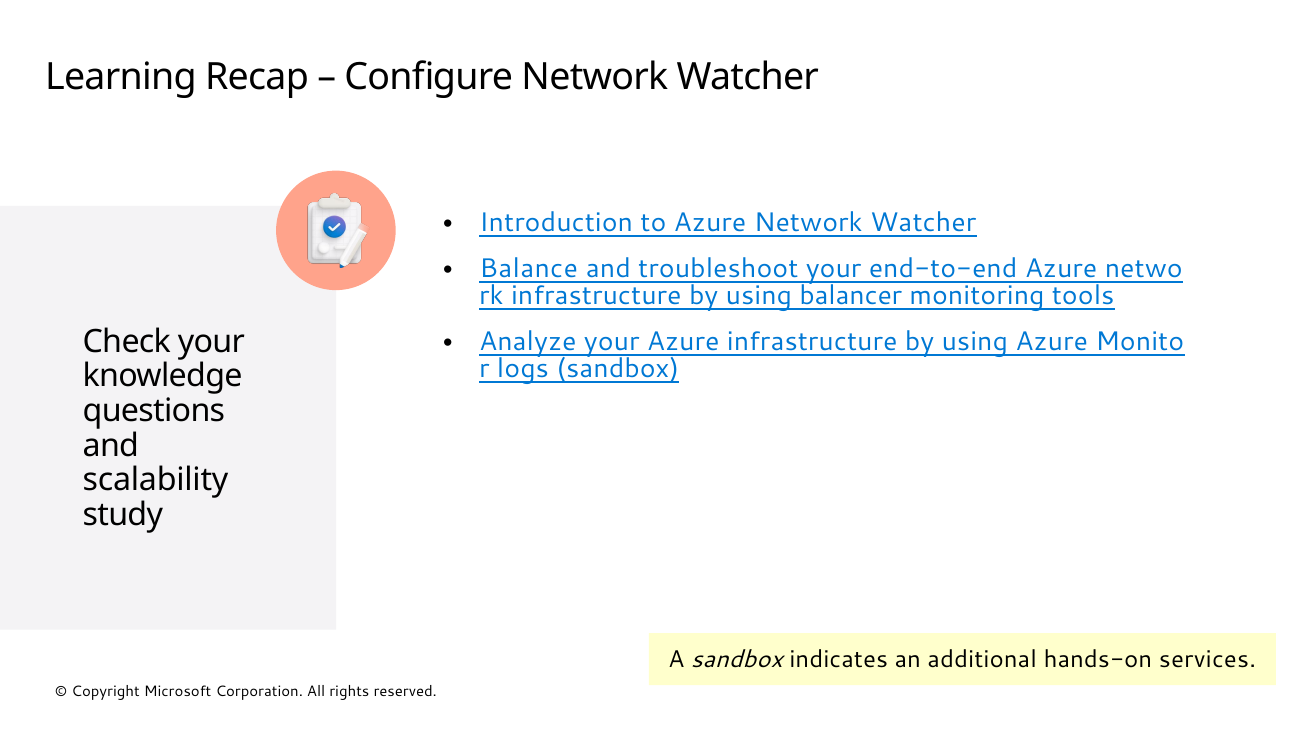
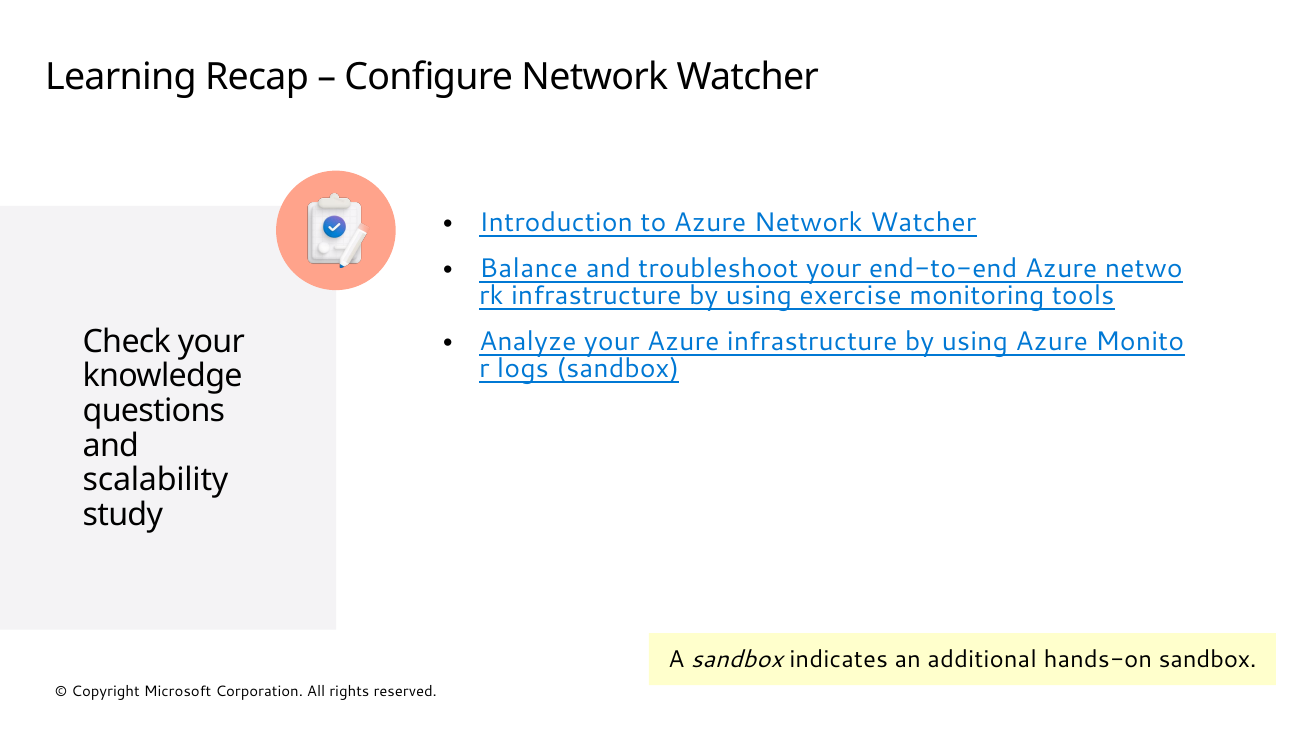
balancer: balancer -> exercise (851, 295)
hands-on services: services -> sandbox (1208, 659)
